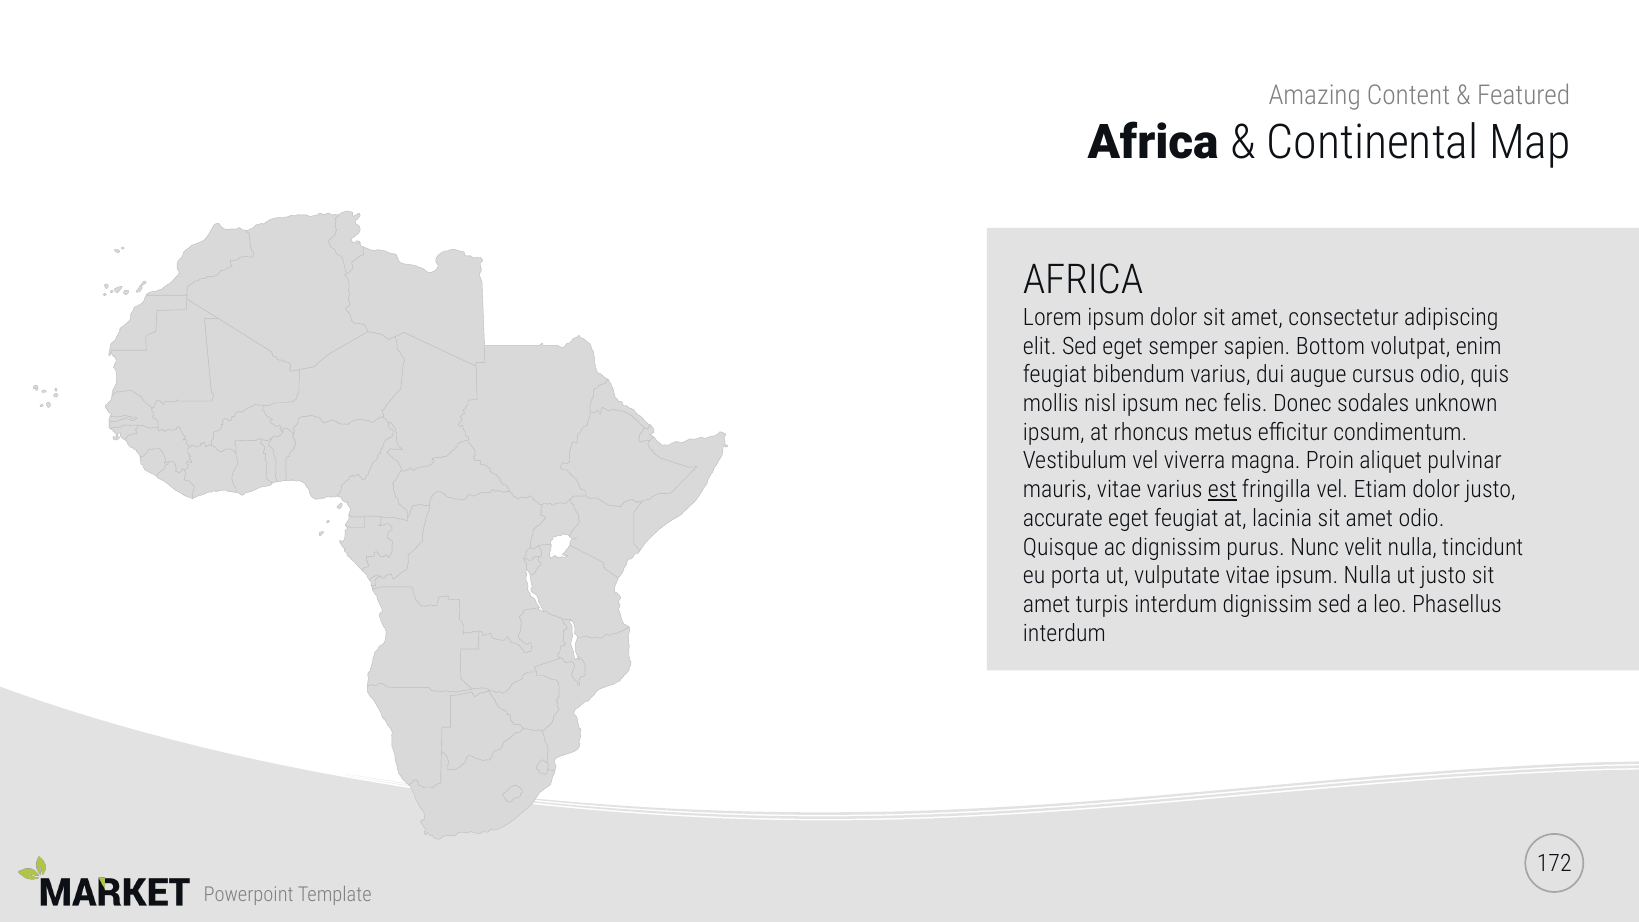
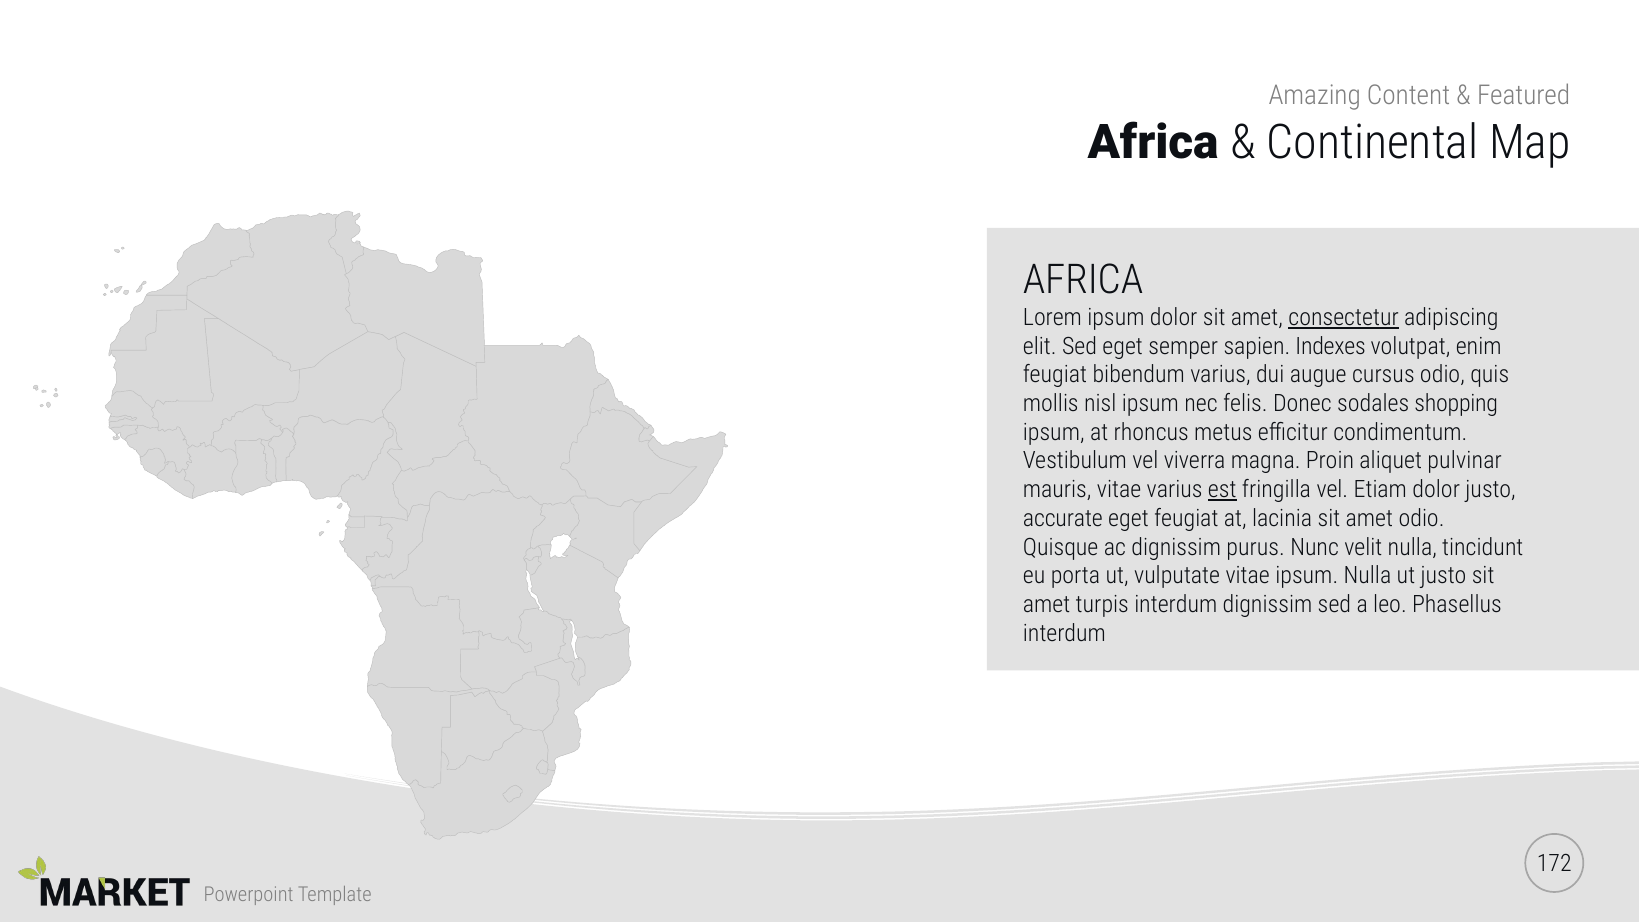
consectetur underline: none -> present (1344, 318)
Bottom: Bottom -> Indexes (1331, 346)
unknown: unknown -> shopping (1456, 404)
